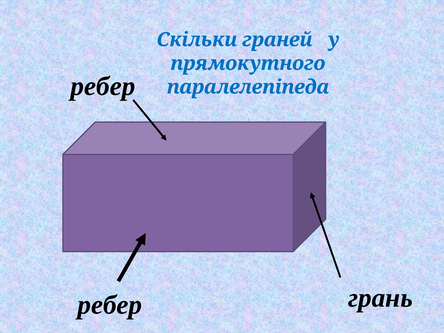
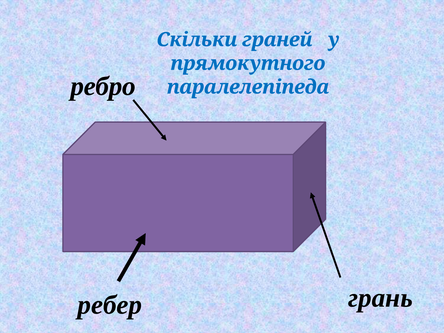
ребер: ребер -> ребро (103, 86)
